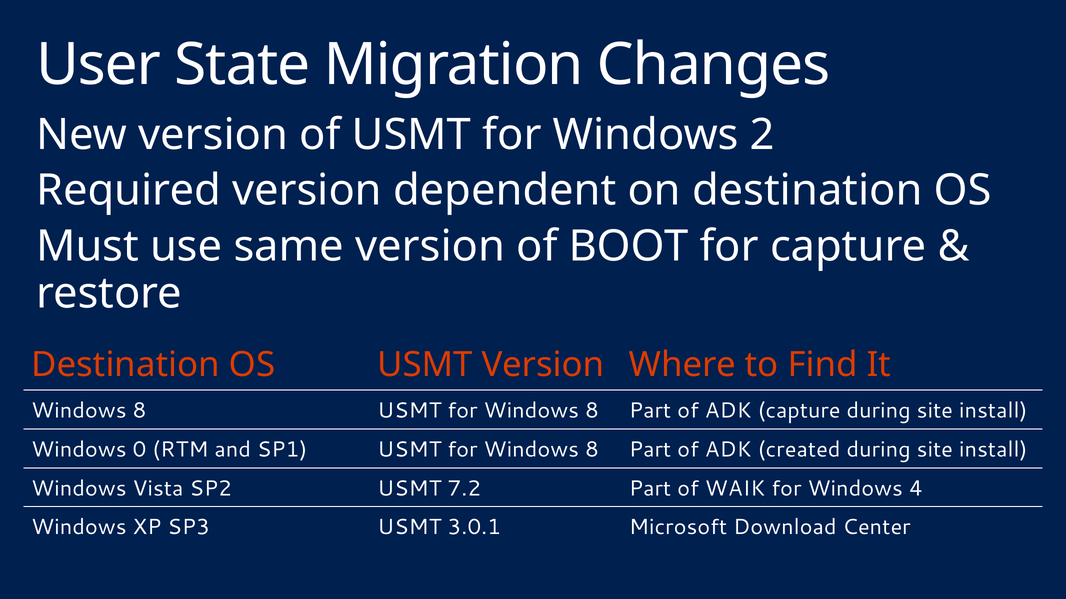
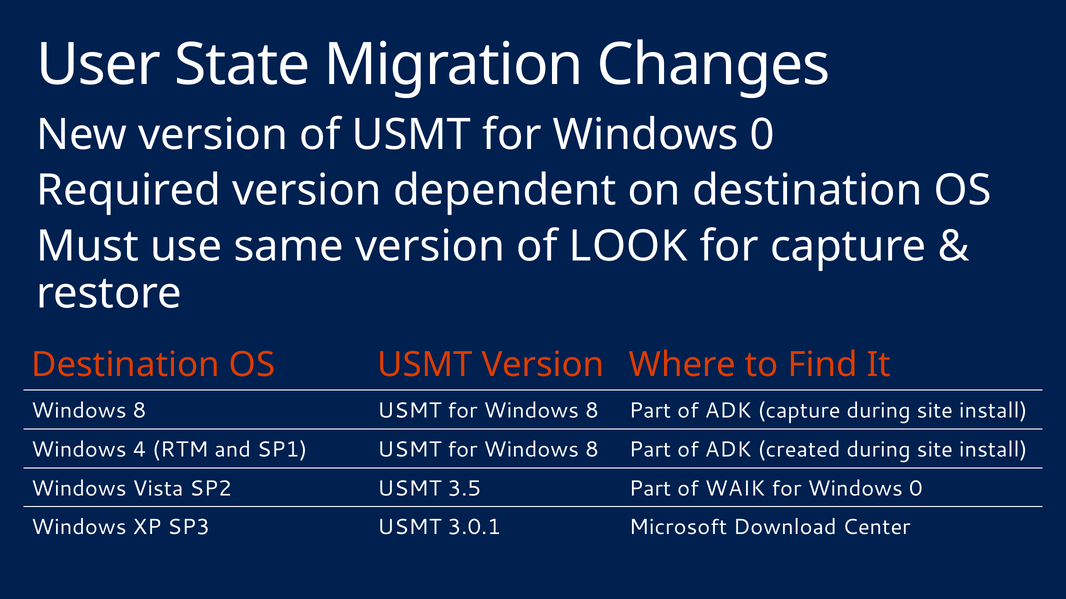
USMT for Windows 2: 2 -> 0 (762, 135)
BOOT: BOOT -> LOOK (628, 247)
0: 0 -> 4 (139, 450)
7.2: 7.2 -> 3.5 (464, 489)
WAIK for Windows 4: 4 -> 0 (916, 489)
